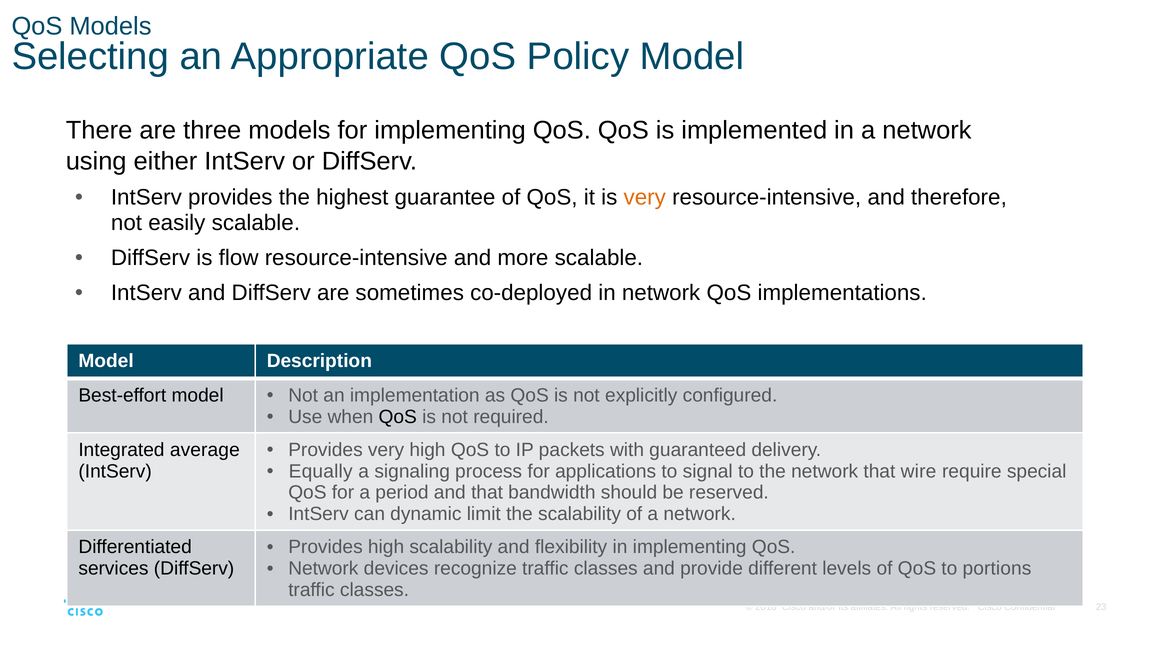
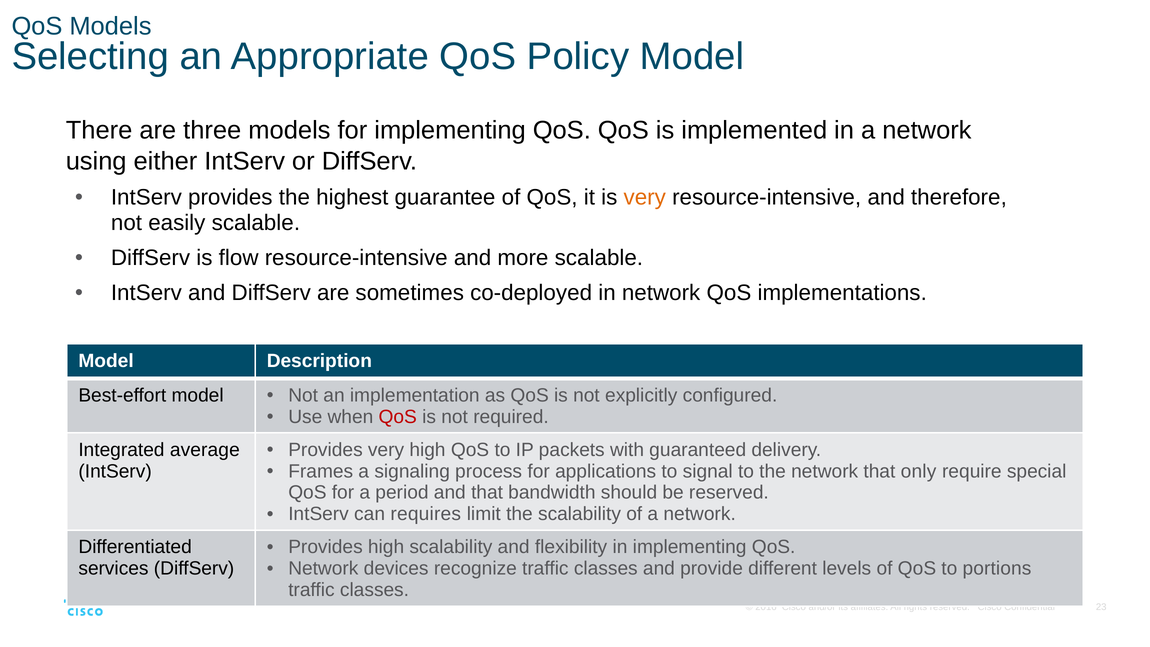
QoS colour: black -> red (398, 417)
Equally: Equally -> Frames (321, 471)
wire: wire -> only (919, 471)
dynamic: dynamic -> requires (426, 514)
